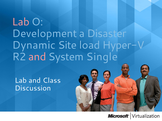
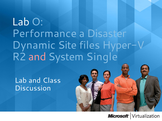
Lab colour: pink -> white (21, 22)
Development: Development -> Performance (44, 34)
load: load -> files (90, 45)
